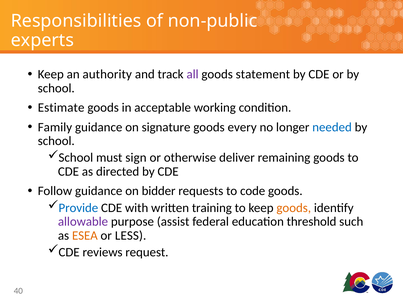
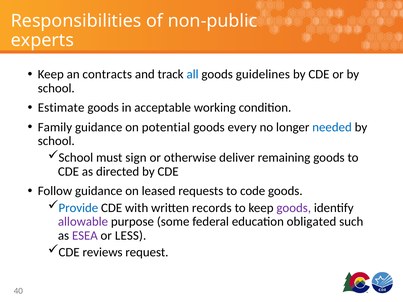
authority: authority -> contracts (107, 74)
all colour: purple -> blue (193, 74)
statement: statement -> guidelines (263, 74)
signature: signature -> potential (166, 127)
bidder: bidder -> leased (159, 191)
training: training -> records (212, 208)
goods colour: orange -> purple (294, 208)
assist: assist -> some (173, 222)
threshold: threshold -> obligated (312, 222)
ESEA colour: orange -> purple (85, 236)
